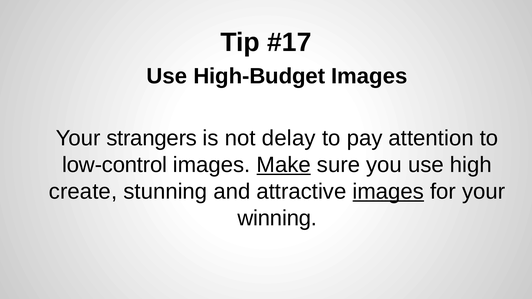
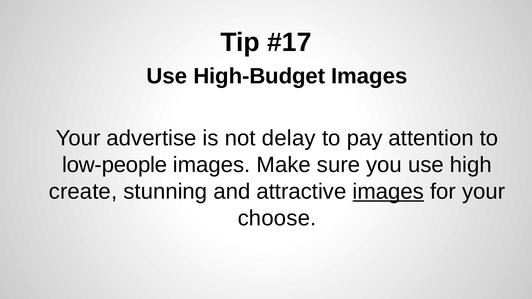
strangers: strangers -> advertise (152, 138)
low-control: low-control -> low-people (115, 165)
Make underline: present -> none (284, 165)
winning: winning -> choose (277, 218)
